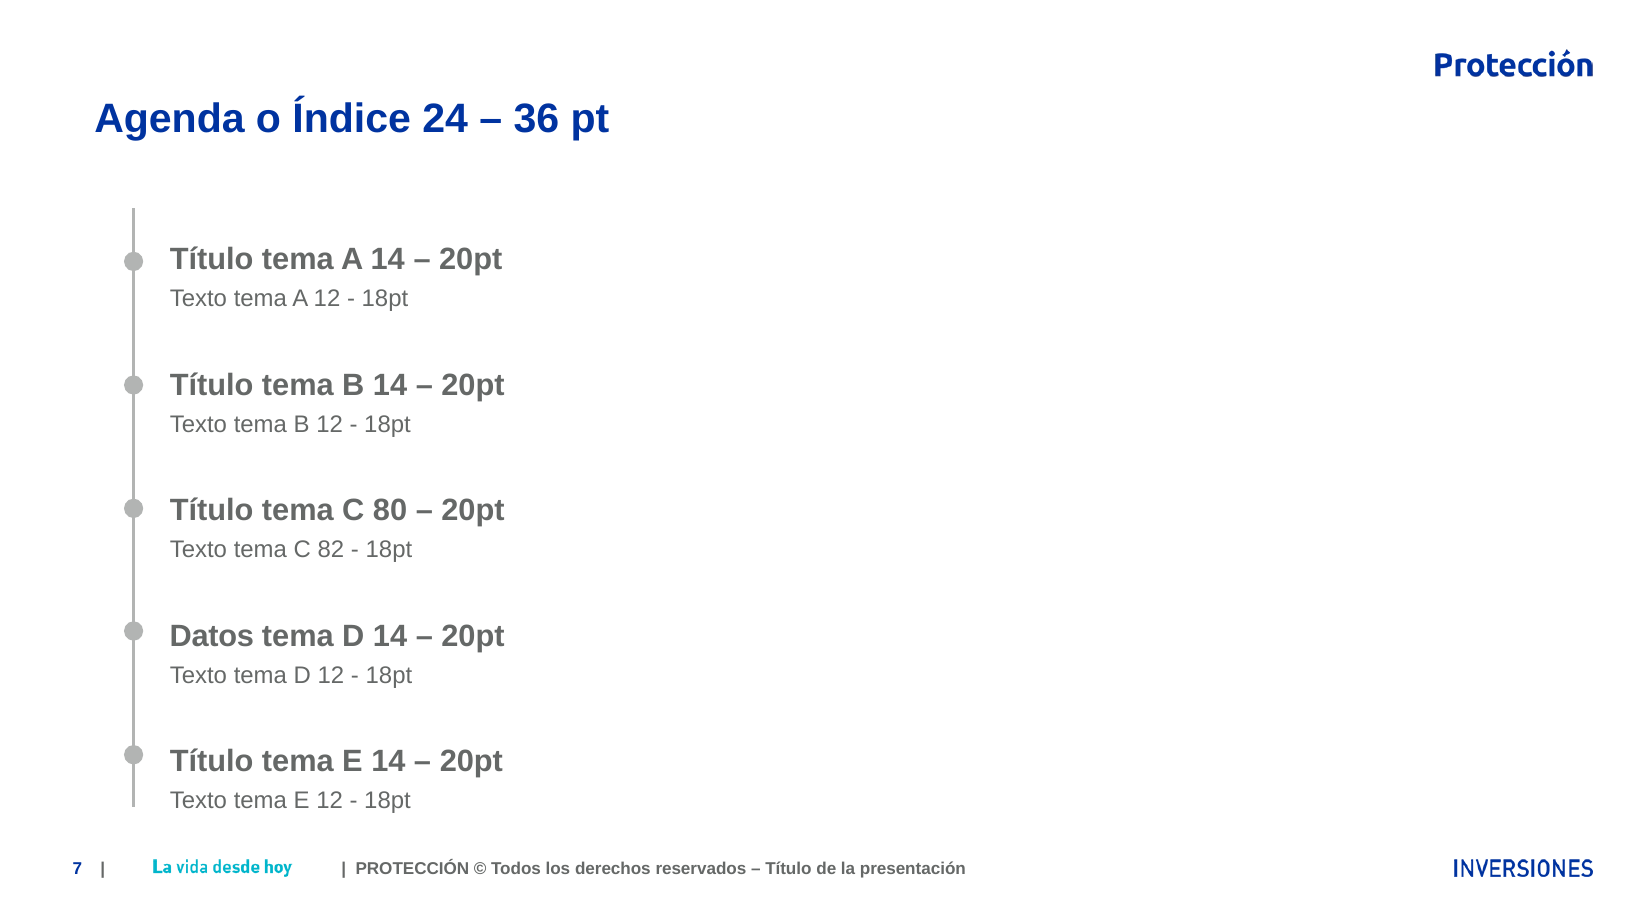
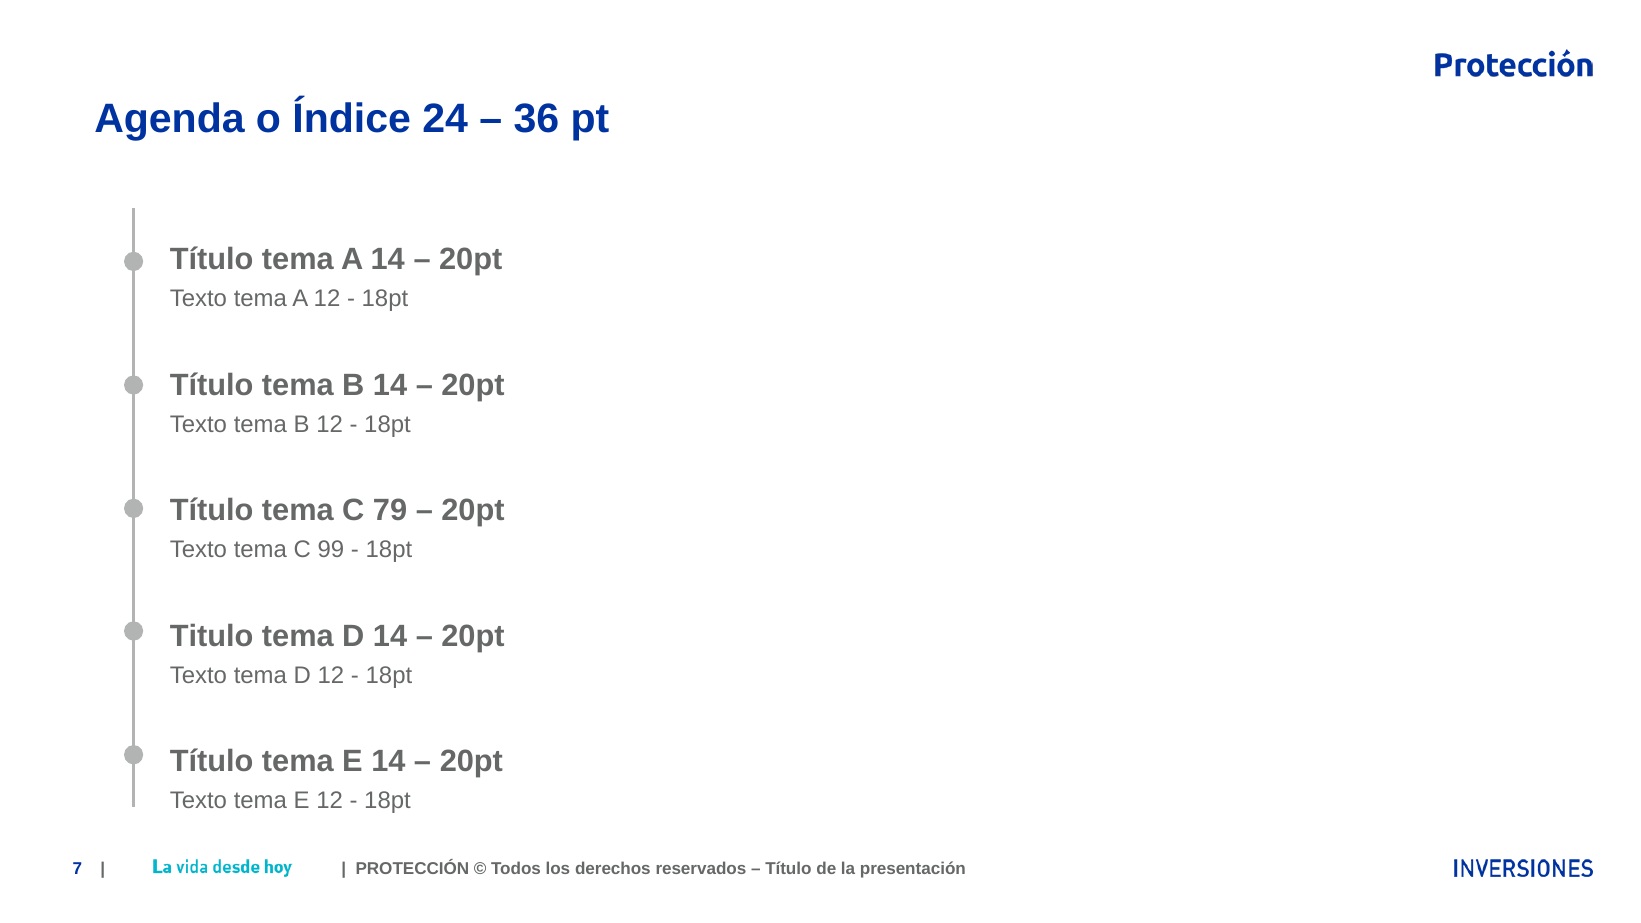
80: 80 -> 79 (390, 511)
82: 82 -> 99 (331, 550)
Datos: Datos -> Titulo (212, 636)
